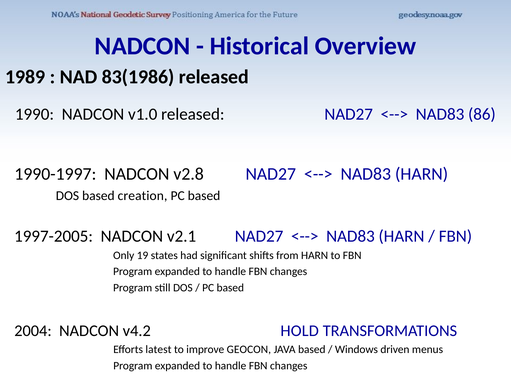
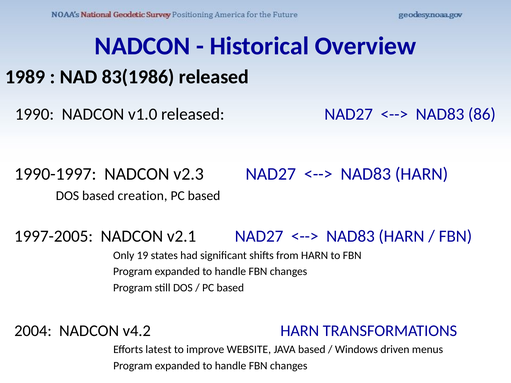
v2.8: v2.8 -> v2.3 (189, 174)
v4.2 HOLD: HOLD -> HARN (300, 331)
GEOCON: GEOCON -> WEBSITE (249, 350)
